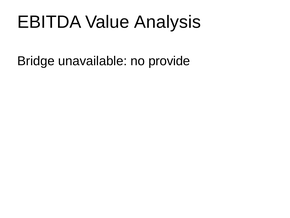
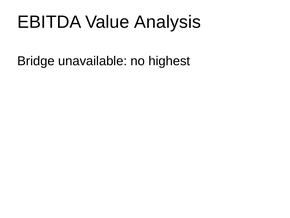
provide: provide -> highest (169, 61)
